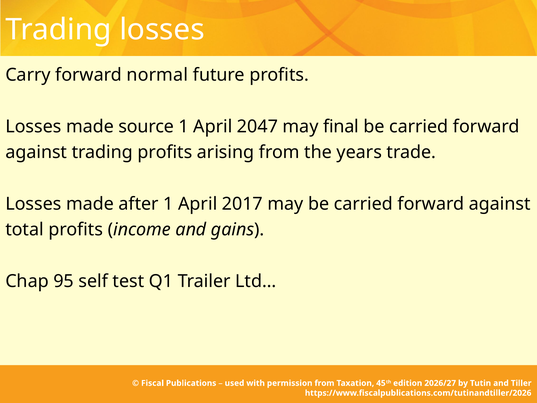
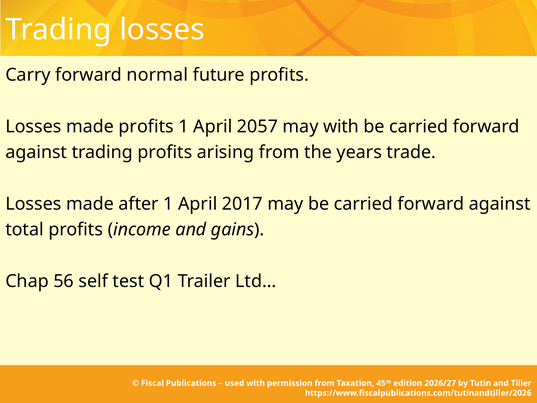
made source: source -> profits (146, 126)
2047: 2047 -> 2057 (257, 126)
may final: final -> with (341, 126)
95: 95 -> 56 (64, 281)
